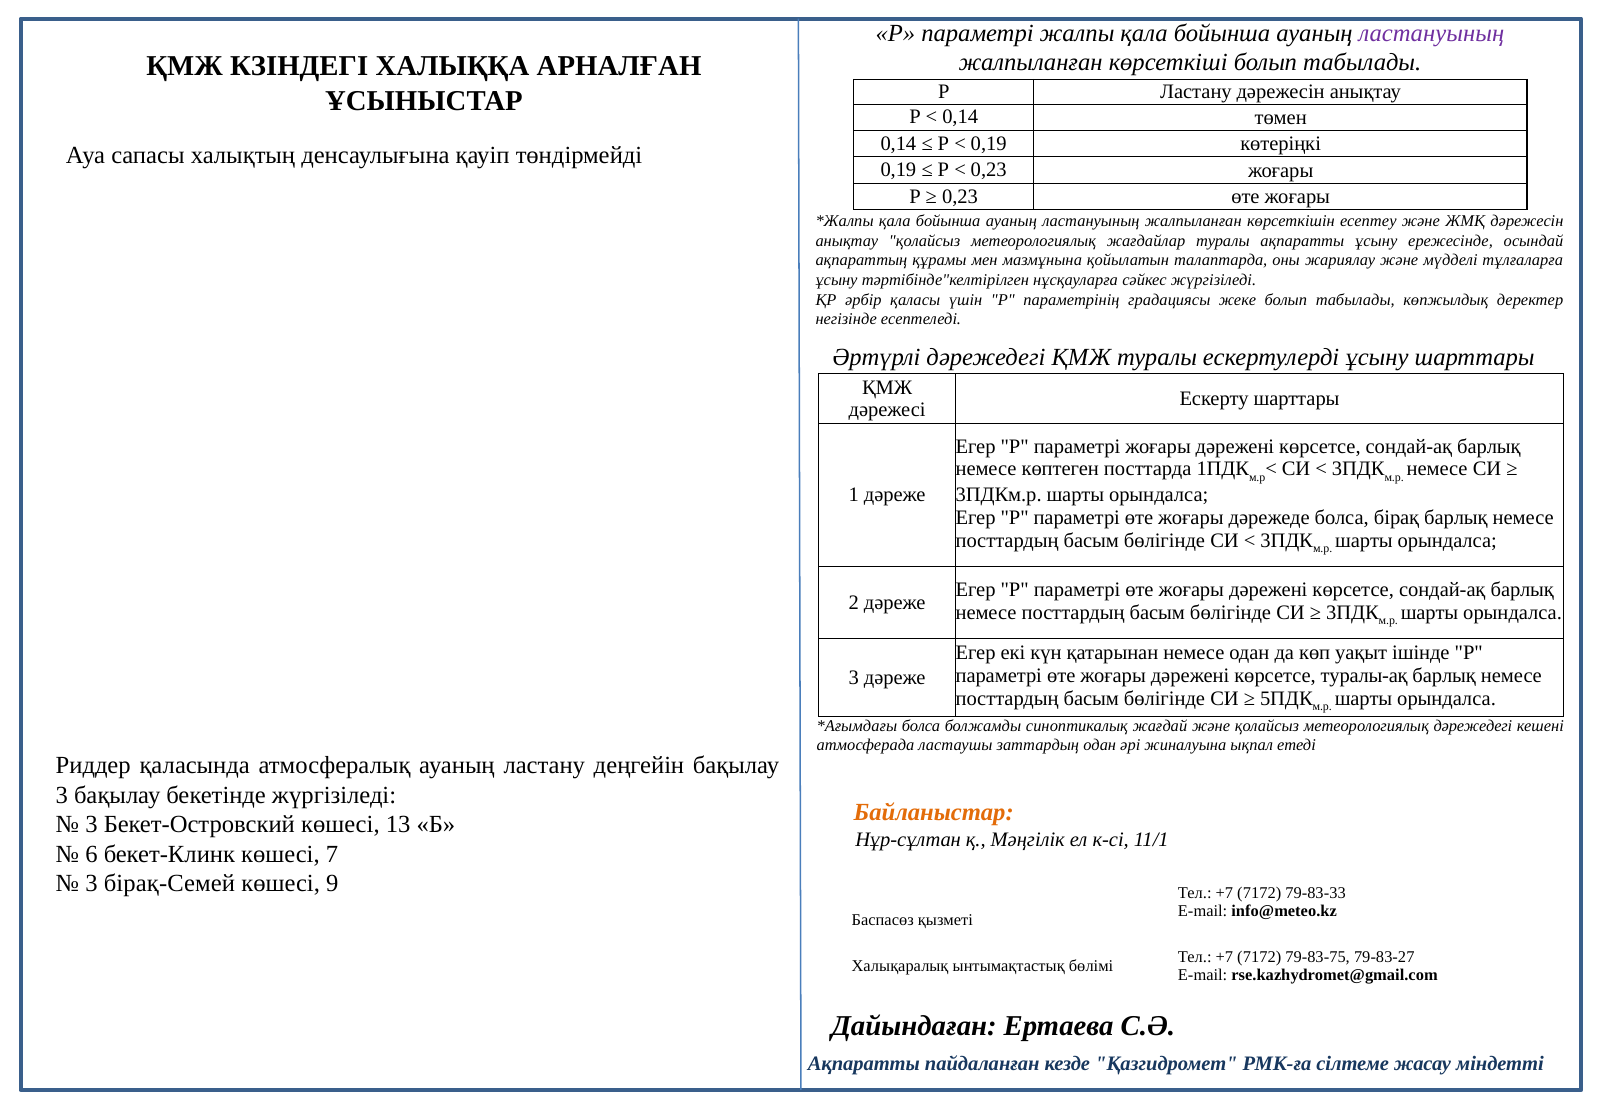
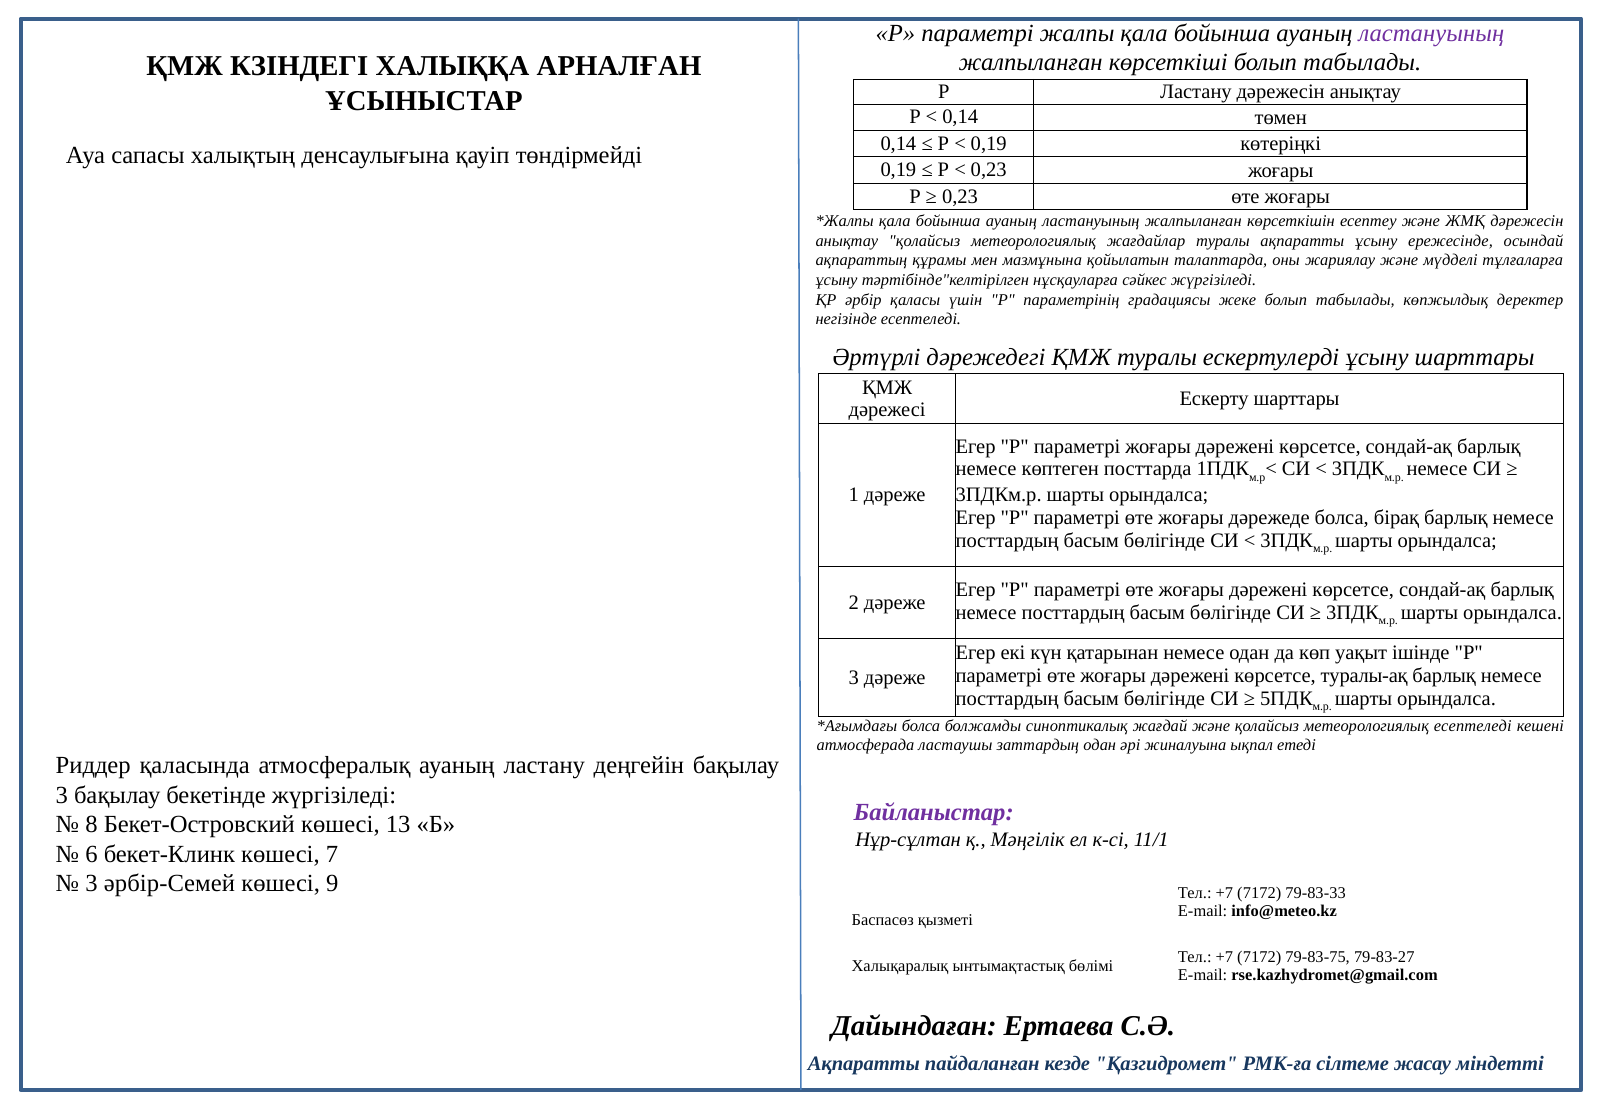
метеорологиялық дәрежедегі: дәрежедегі -> есептеледі (1473, 726)
Байланыстар colour: orange -> purple (934, 813)
3: 3 -> 8 (91, 825)
бірақ-Семей: бірақ-Семей -> әрбір-Семей (169, 884)
